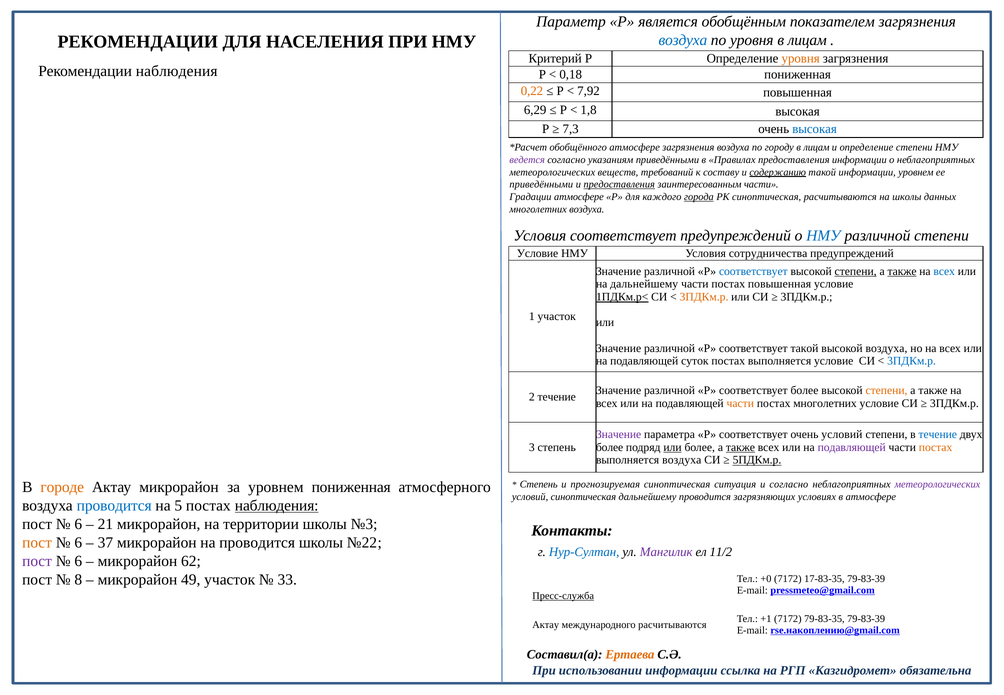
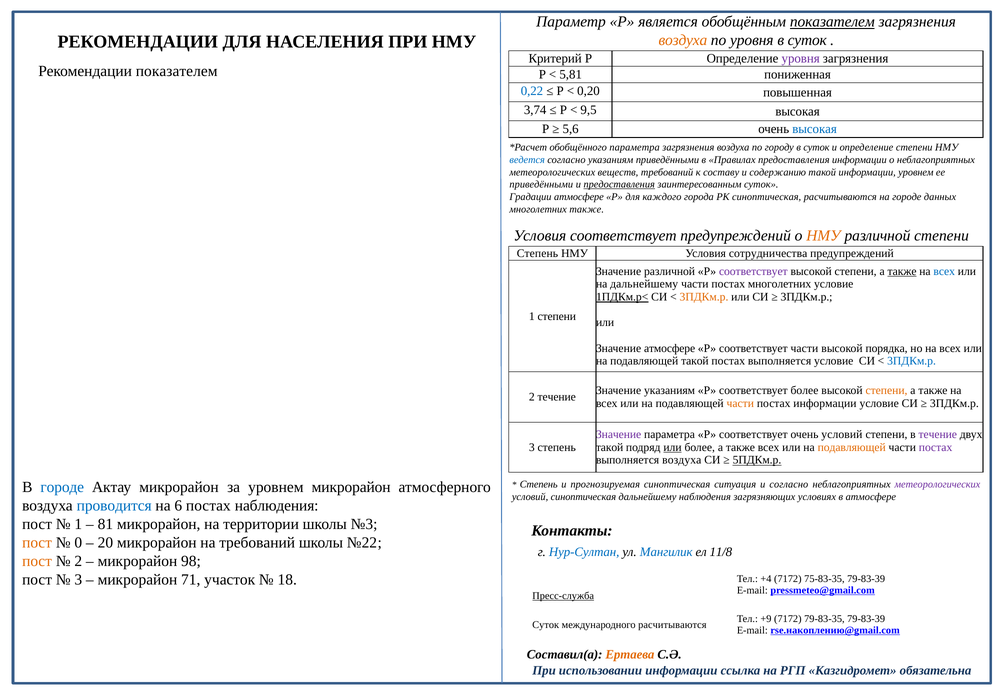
показателем underline: none -> present (832, 22)
воздуха colour: blue -> orange (683, 40)
лицам: лицам -> суток (807, 40)
уровня colour: orange -> purple (801, 59)
Рекомендации наблюдения: наблюдения -> показателем (177, 71)
0,18: 0,18 -> 5,81 (571, 74)
0,22 colour: orange -> blue (532, 91)
7,92: 7,92 -> 0,20 (589, 91)
6,29: 6,29 -> 3,74 (535, 110)
1,8: 1,8 -> 9,5 (589, 110)
7,3: 7,3 -> 5,6 (571, 129)
обобщённого атмосфере: атмосфере -> параметра (635, 147)
городу в лицам: лицам -> суток (816, 147)
ведется colour: purple -> blue (527, 160)
содержанию underline: present -> none (778, 172)
заинтересованным части: части -> суток (761, 184)
города underline: present -> none (699, 197)
на школы: школы -> городе (907, 197)
многолетних воздуха: воздуха -> также (587, 209)
НМУ colour: blue -> orange (823, 236)
Условие: Условие -> Степень (537, 253)
соответствует colour: blue -> purple (753, 271)
степени underline: present -> none (856, 271)
постах повышенная: повышенная -> многолетних (780, 284)
1 участок: участок -> степени (557, 316)
различной: различной -> атмосфере (670, 348)
соответствует такой: такой -> части (804, 348)
высокой воздуха: воздуха -> порядка (887, 348)
подавляющей суток: суток -> такой (695, 361)
различной: различной -> указаниям (670, 391)
постах многолетних: многолетних -> информации (825, 404)
течение colour: blue -> purple (938, 434)
более: более -> такой (610, 447)
также underline: present -> none (740, 447)
подавляющей colour: purple -> orange (852, 447)
постах colour: orange -> purple (936, 447)
городе colour: orange -> blue (62, 487)
уровнем пониженная: пониженная -> микрорайон (351, 487)
дальнейшему проводится: проводится -> наблюдения (705, 497)
5: 5 -> 6 (178, 506)
наблюдения underline: present -> none (277, 506)
6: 6 -> 1 (78, 524)
21: 21 -> 81 (105, 524)
6: 6 -> 0 (78, 543)
37: 37 -> 20 (105, 543)
на проводится: проводится -> требований (257, 543)
Мангилик colour: purple -> blue (666, 552)
11/2: 11/2 -> 11/8 (721, 552)
пост colour: purple -> orange (37, 561)
6: 6 -> 2 (78, 561)
62: 62 -> 98 (191, 561)
8: 8 -> 3 (78, 580)
49: 49 -> 71 (191, 580)
33: 33 -> 18 (287, 580)
+0: +0 -> +4 (766, 579)
17-83-35: 17-83-35 -> 75-83-35 (824, 579)
+1: +1 -> +9 (766, 619)
Актау: Актау -> Суток (546, 625)
